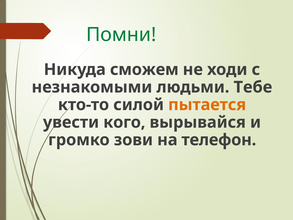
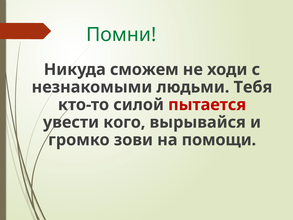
Тебе: Тебе -> Тебя (253, 87)
пытается colour: orange -> red (207, 105)
телефон: телефон -> помощи (219, 140)
